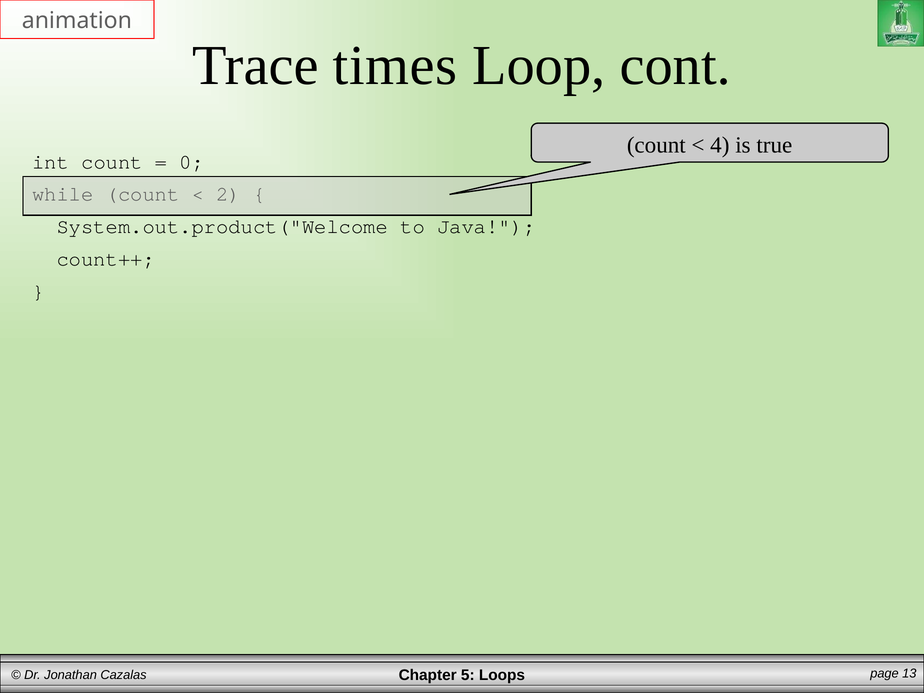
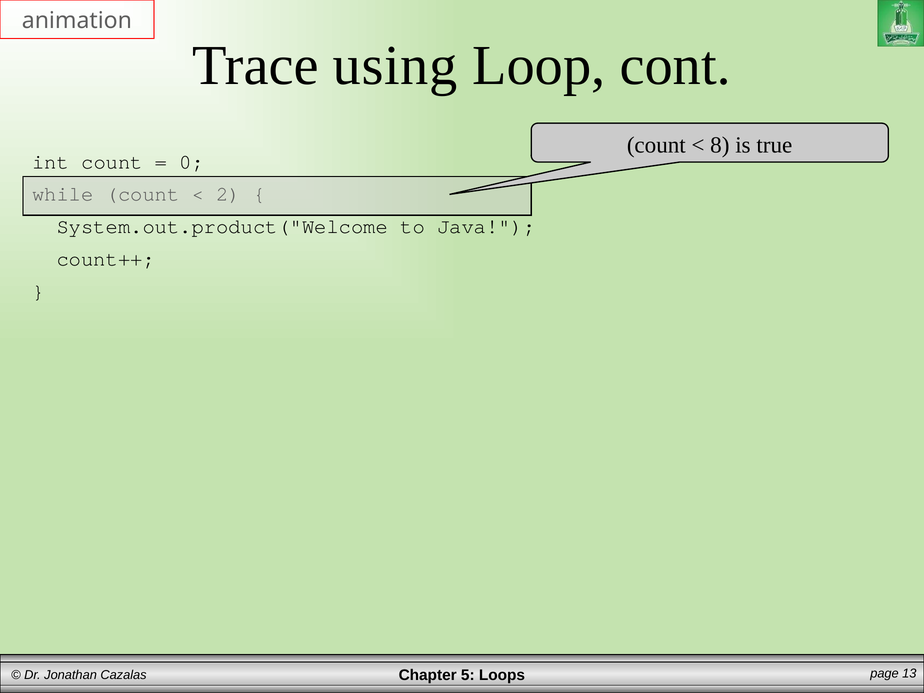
times: times -> using (395, 66)
4: 4 -> 8 (720, 145)
